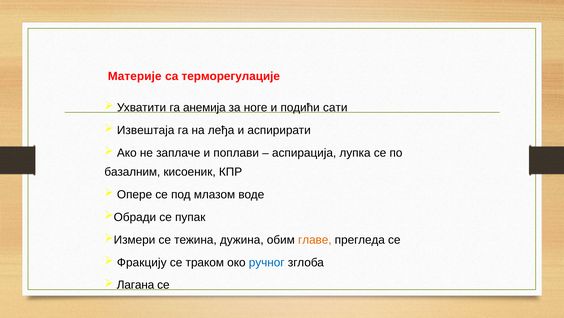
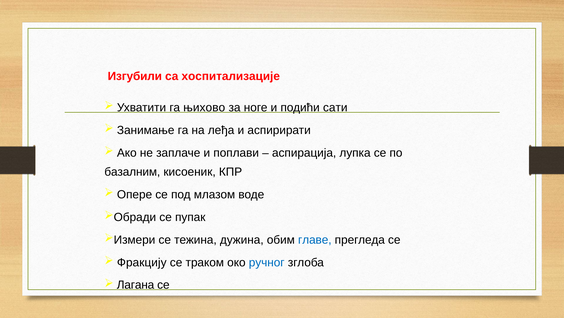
Материје: Материје -> Изгубили (135, 76)
терморегулације: терморегулације -> хоспитализације (231, 76)
анемија: анемија -> њихово (204, 107)
Извештаја: Извештаја -> Занимање (146, 130)
главе colour: orange -> blue (315, 239)
